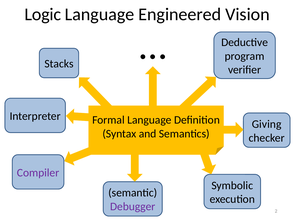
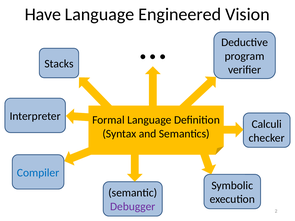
Logic: Logic -> Have (43, 14)
Giving: Giving -> Calculi (267, 124)
Compiler colour: purple -> blue (38, 173)
